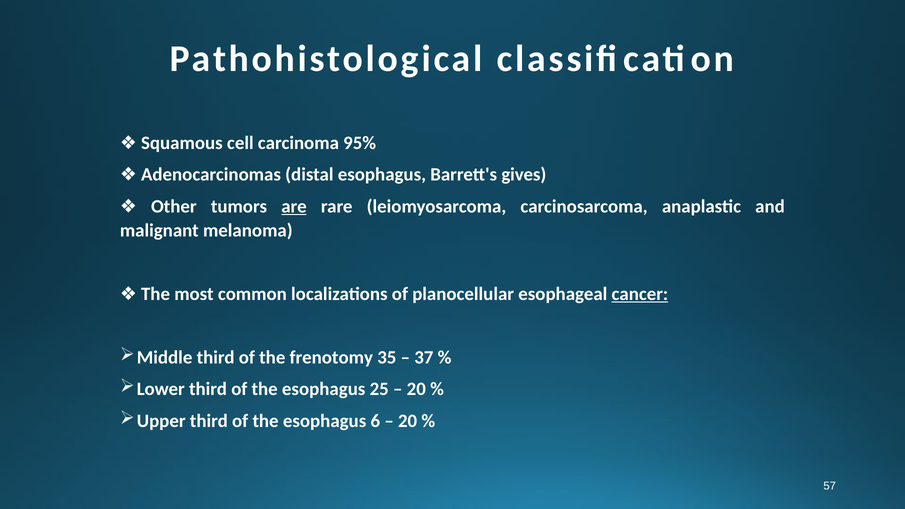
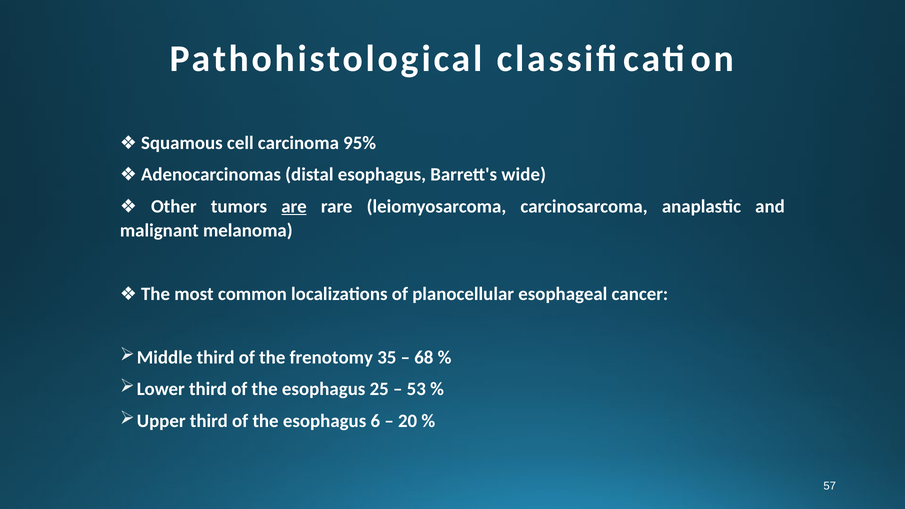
gives: gives -> wide (524, 175)
cancer underline: present -> none (640, 294)
37: 37 -> 68 (424, 358)
20: 20 -> 53 (416, 389)
